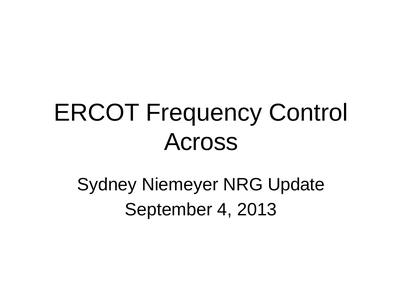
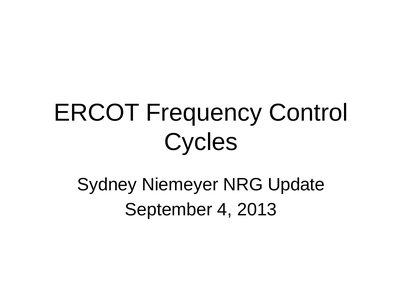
Across: Across -> Cycles (201, 142)
